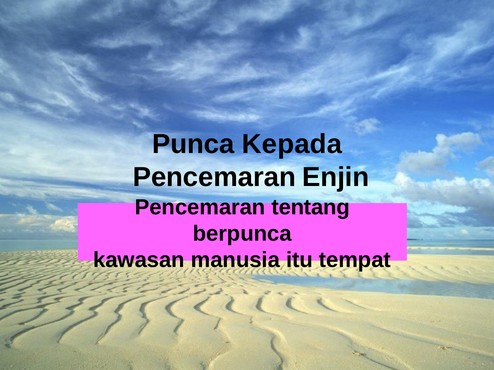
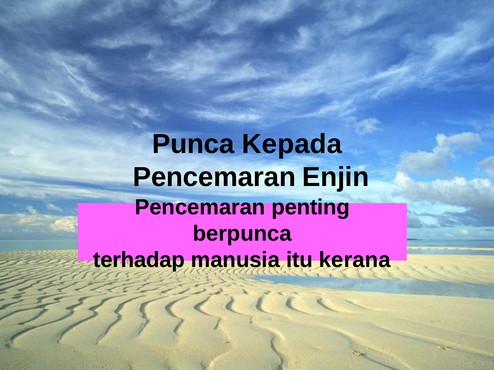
tentang: tentang -> penting (311, 207)
kawasan: kawasan -> terhadap (139, 260)
tempat: tempat -> kerana (355, 260)
